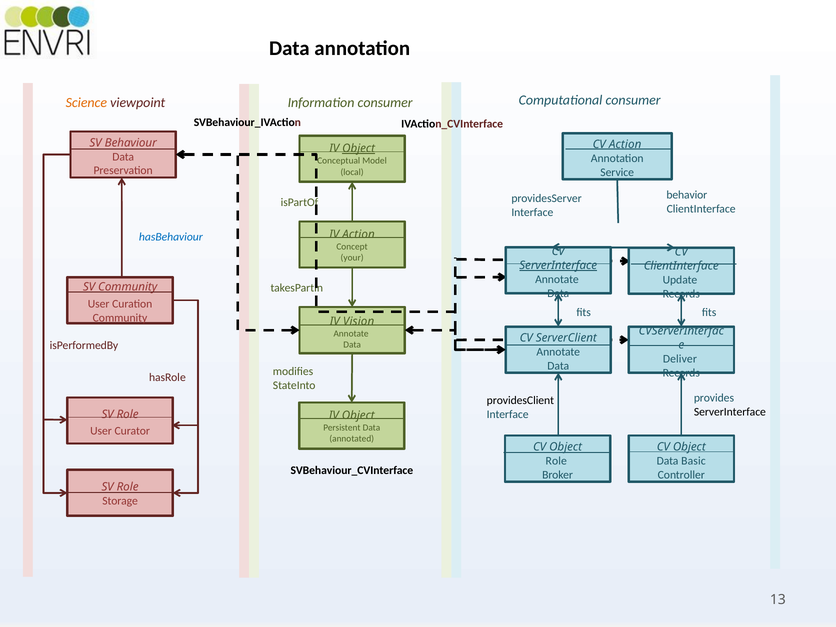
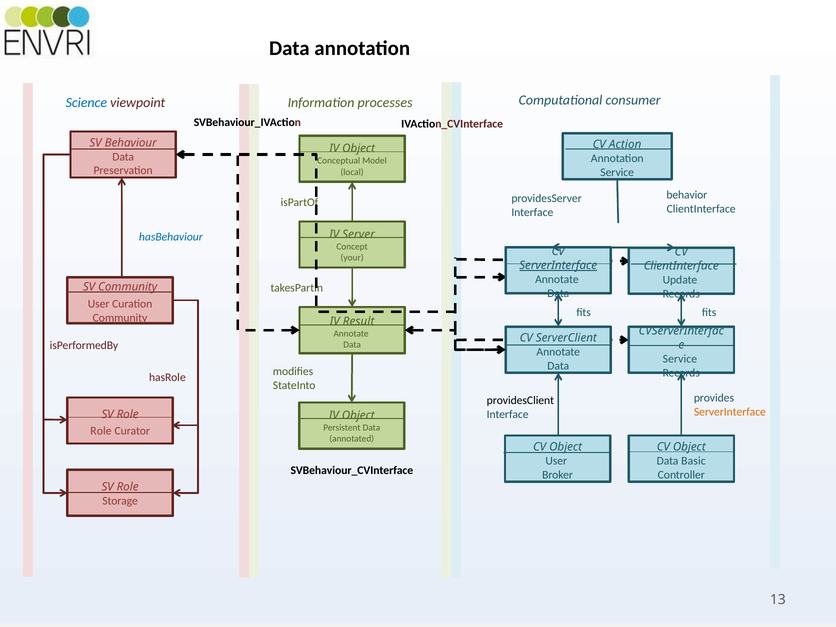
Science colour: orange -> blue (86, 103)
Information consumer: consumer -> processes (385, 103)
Object underline: present -> none (359, 148)
IV Action: Action -> Server (359, 234)
Vision: Vision -> Result (359, 321)
Deliver: Deliver -> Service (680, 359)
ServerInterface colour: black -> orange (730, 412)
User: User -> Role (101, 431)
Role: Role -> User (556, 461)
